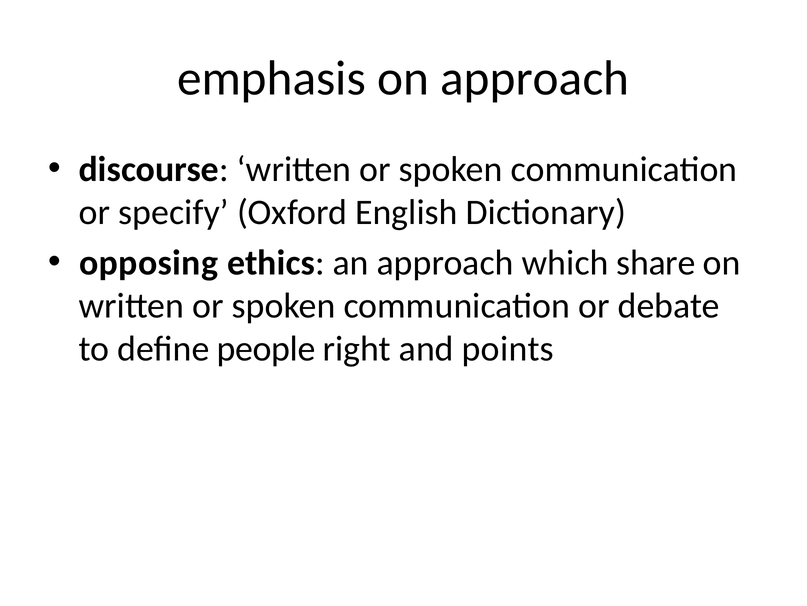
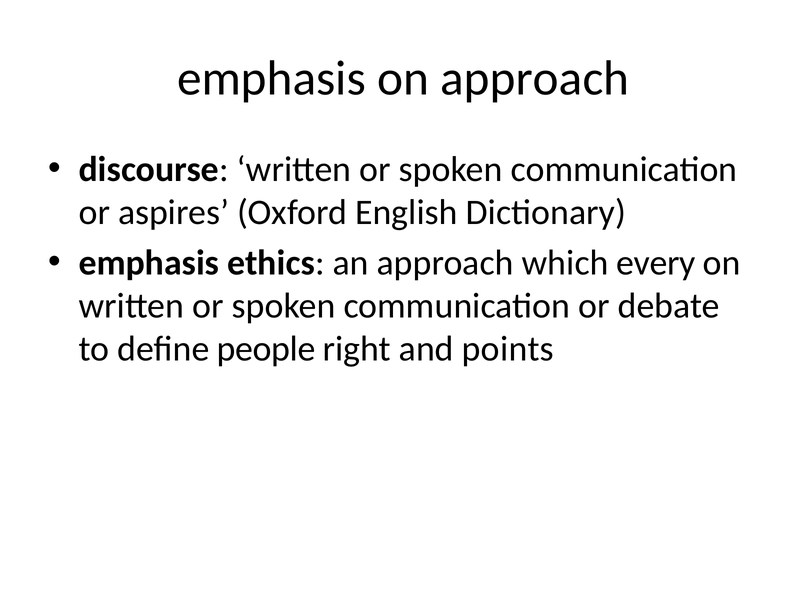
specify: specify -> aspires (174, 212)
opposing: opposing -> emphasis (149, 263)
share: share -> every (656, 263)
